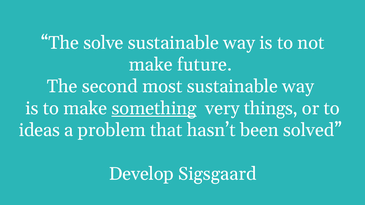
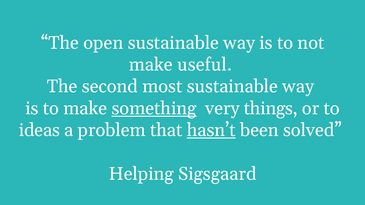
solve: solve -> open (103, 43)
future: future -> useful (205, 65)
hasn’t underline: none -> present (211, 130)
Develop: Develop -> Helping (141, 174)
